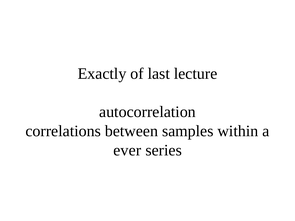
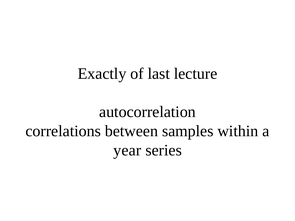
ever: ever -> year (127, 150)
